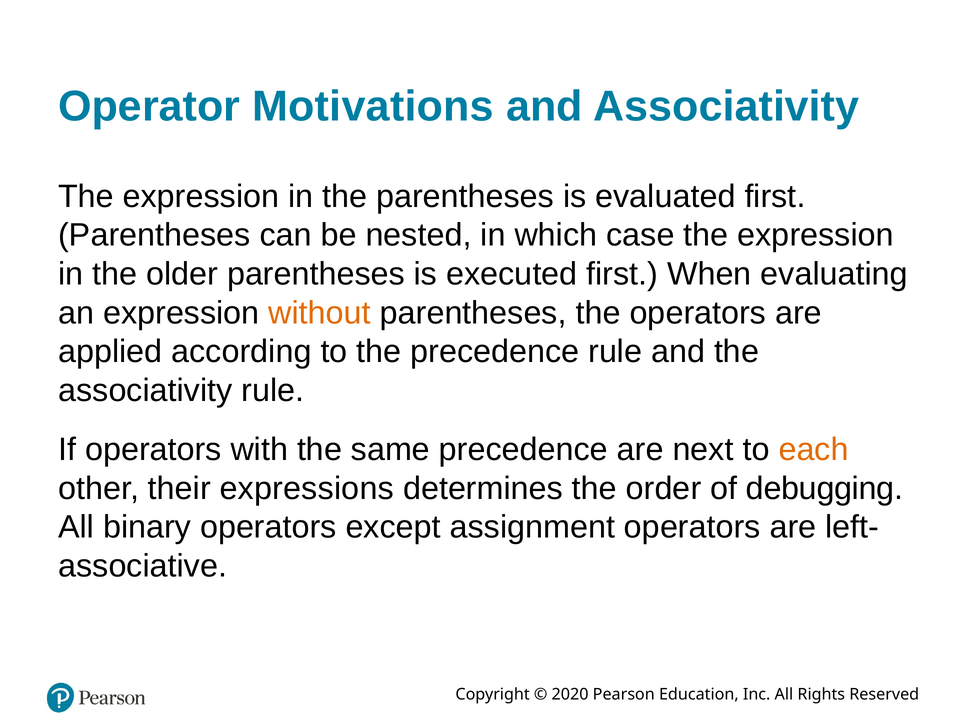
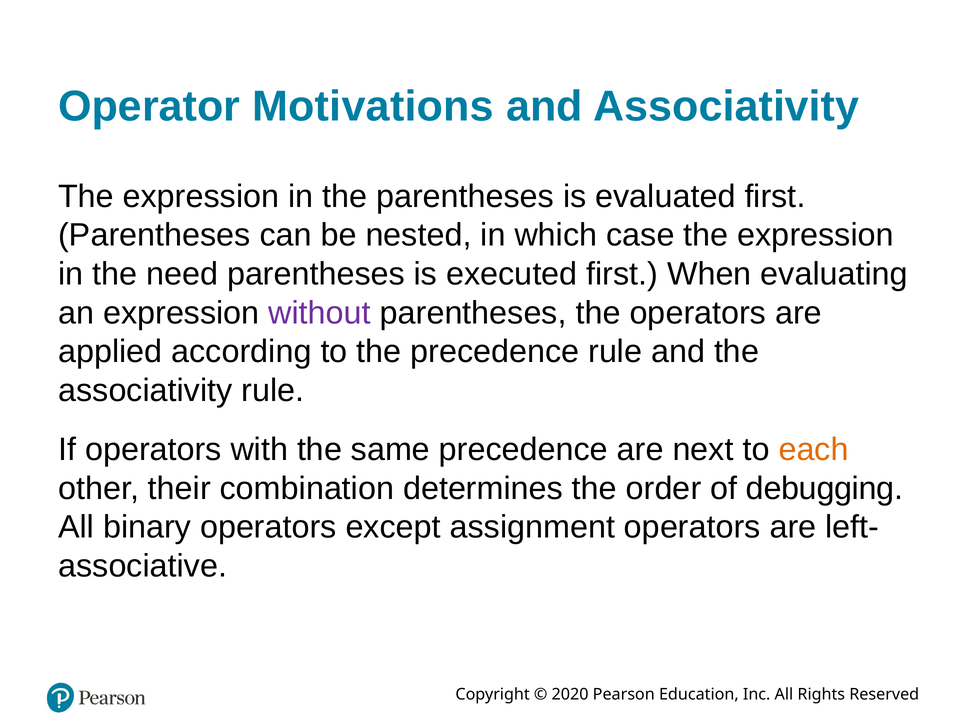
older: older -> need (182, 274)
without colour: orange -> purple (320, 313)
expressions: expressions -> combination (307, 488)
